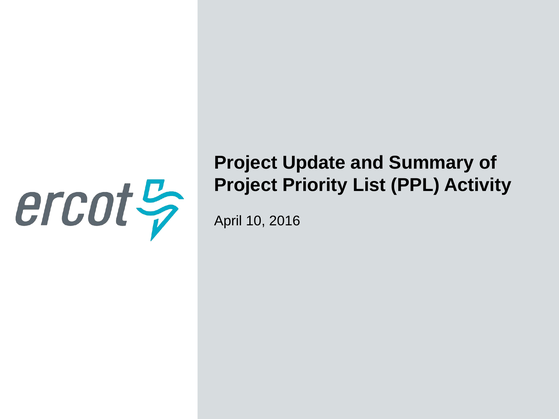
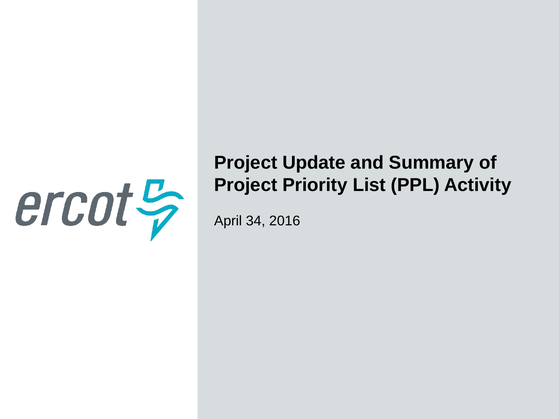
10: 10 -> 34 (256, 221)
